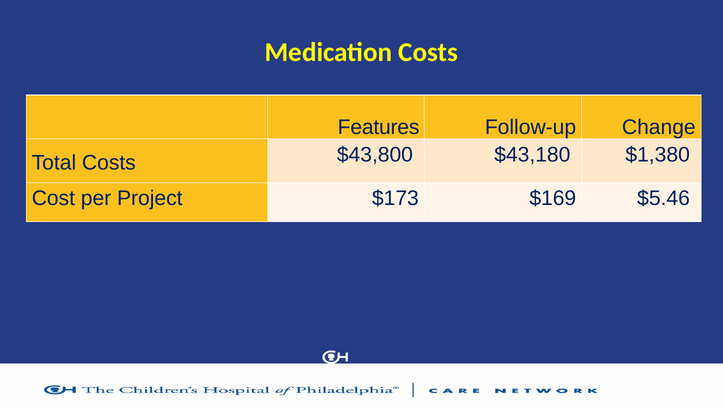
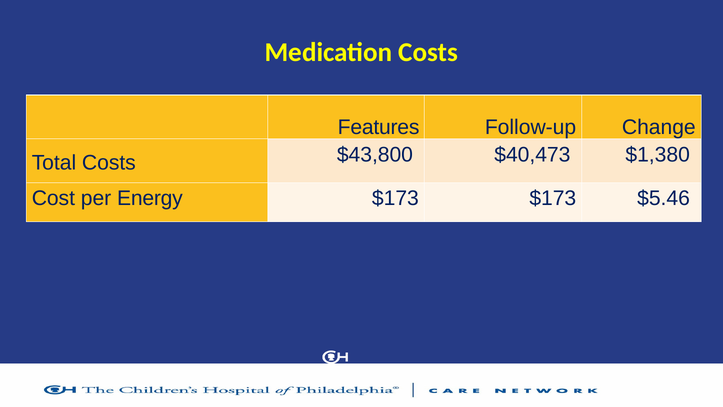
$43,180: $43,180 -> $40,473 (532, 154)
Project: Project -> Energy (150, 198)
$173 $169: $169 -> $173 (553, 198)
